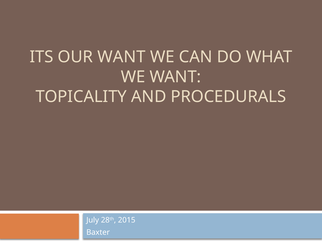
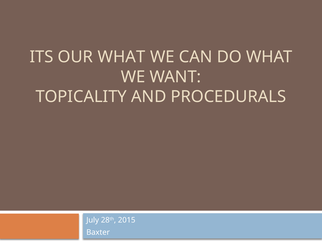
OUR WANT: WANT -> WHAT (121, 57)
